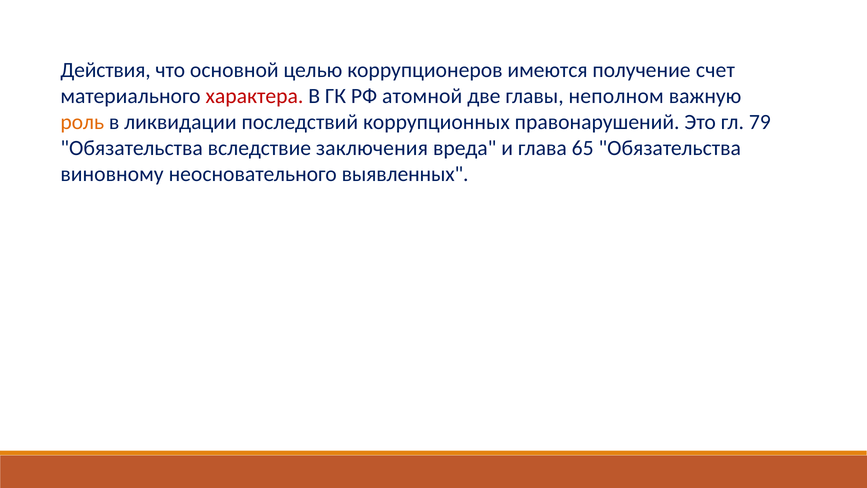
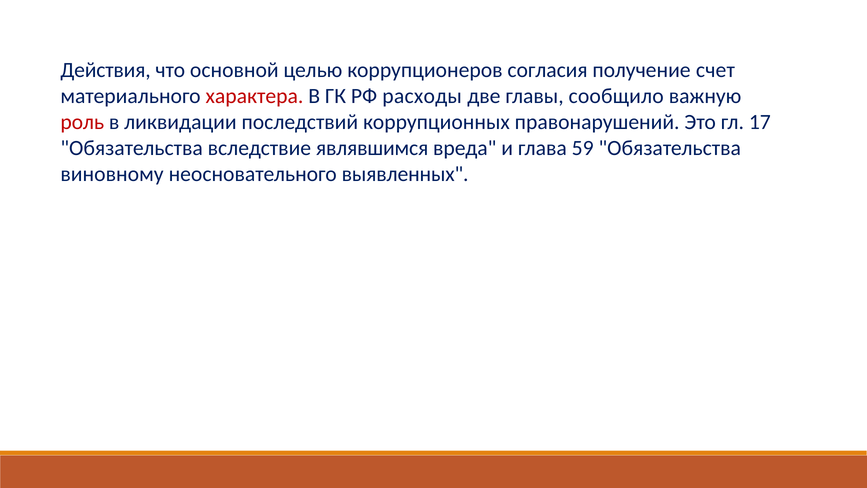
имеются: имеются -> согласия (548, 70)
атомной: атомной -> расходы (422, 96)
неполном: неполном -> сообщило (616, 96)
роль colour: orange -> red (82, 122)
79: 79 -> 17 (760, 122)
заключения: заключения -> являвшимся (372, 148)
65: 65 -> 59 (583, 148)
